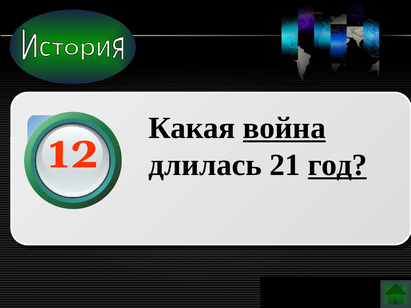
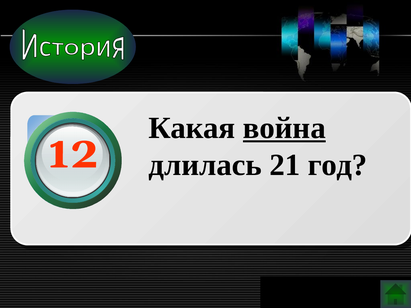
год underline: present -> none (337, 165)
